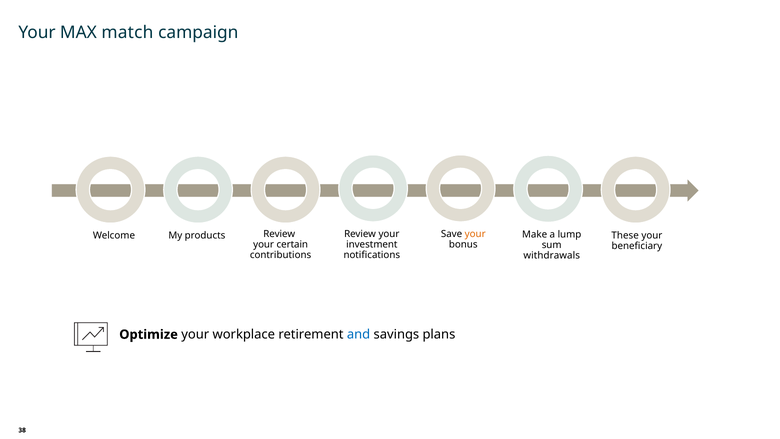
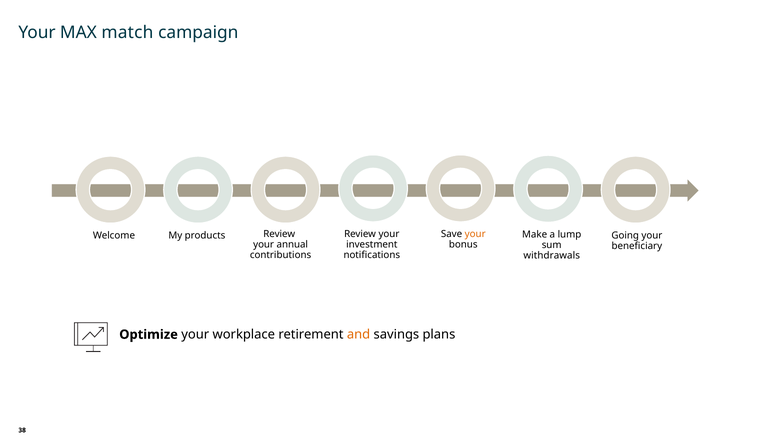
These: These -> Going (625, 235)
certain: certain -> annual (292, 244)
and colour: blue -> orange (359, 334)
